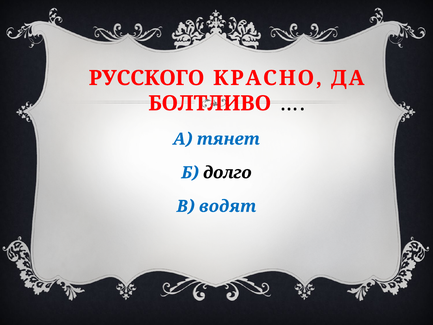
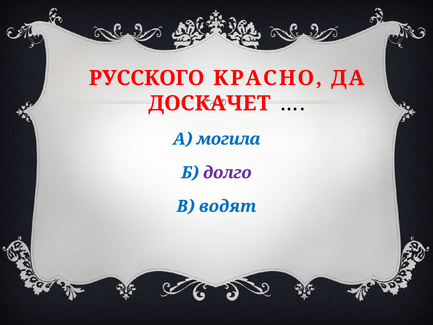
БОЛТЛИВО: БОЛТЛИВО -> ДОСКАЧЕТ (210, 103)
тянет: тянет -> могила (228, 139)
долго colour: black -> purple (227, 173)
